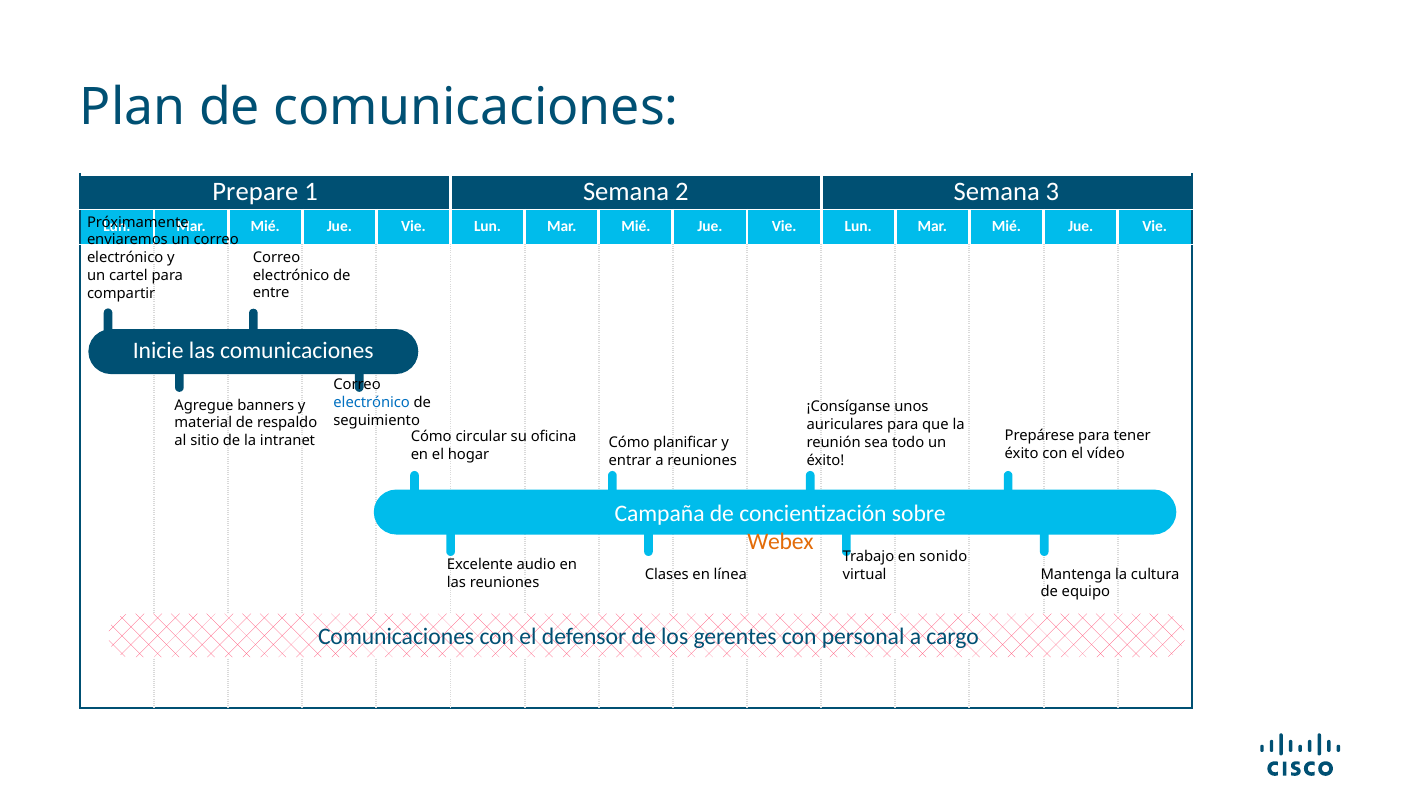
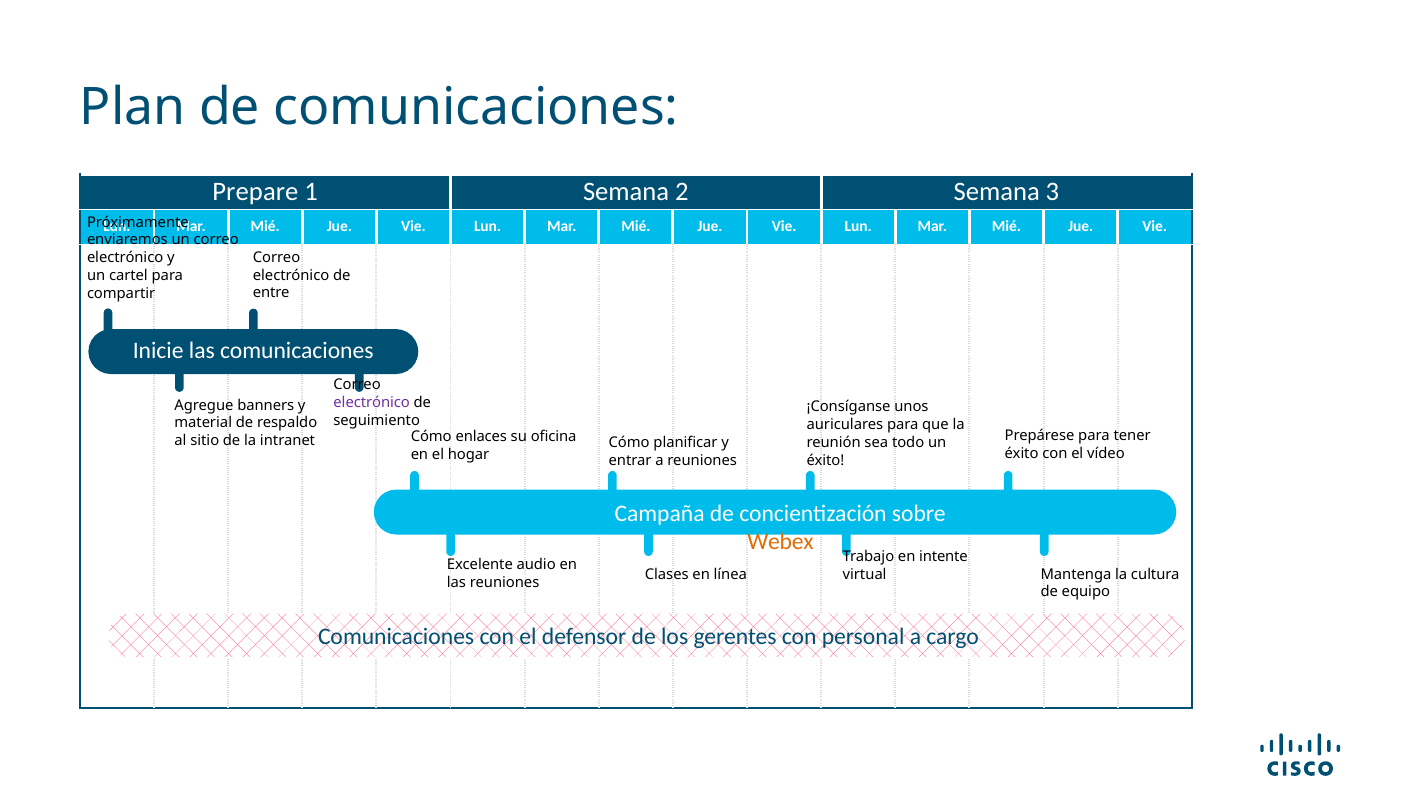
electrónico colour: blue -> purple (372, 402)
circular: circular -> enlaces (481, 437)
sonido: sonido -> intente (943, 556)
